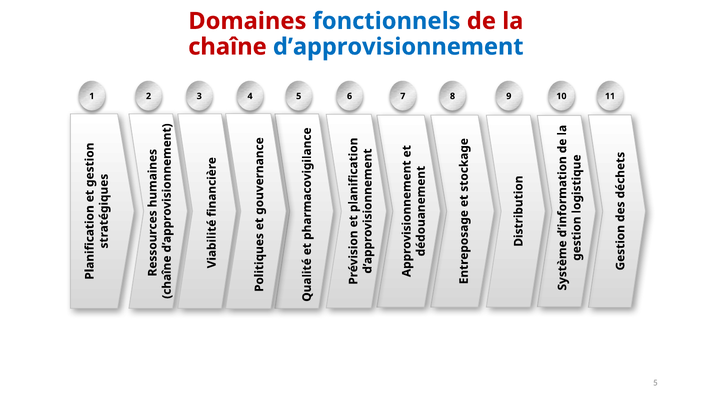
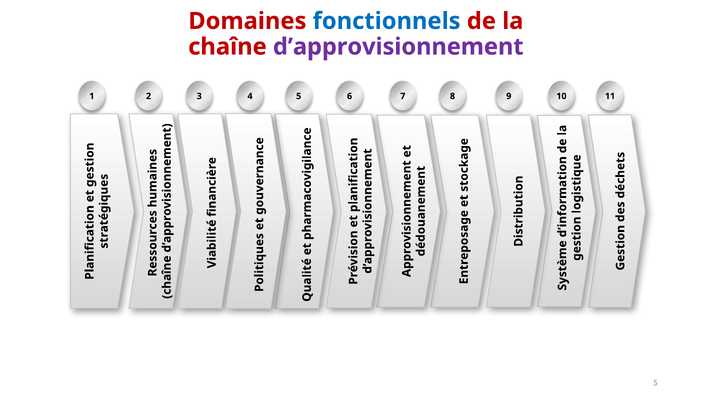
d’approvisionnement colour: blue -> purple (398, 47)
